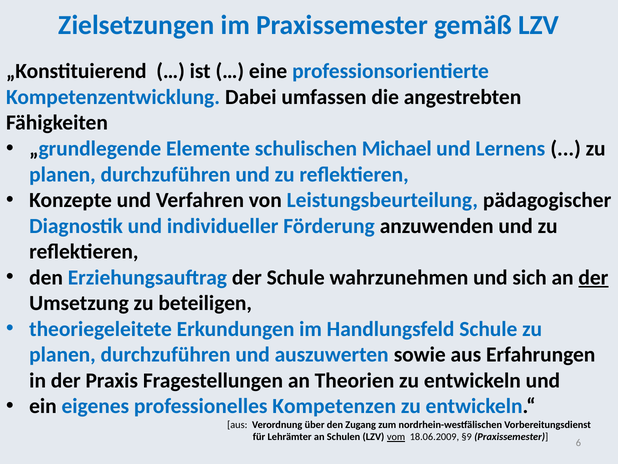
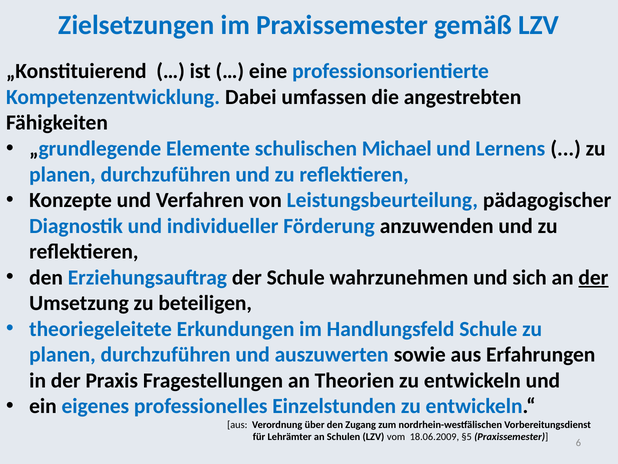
Kompetenzen: Kompetenzen -> Einzelstunden (334, 406)
vom underline: present -> none (396, 437)
§9: §9 -> §5 (467, 437)
